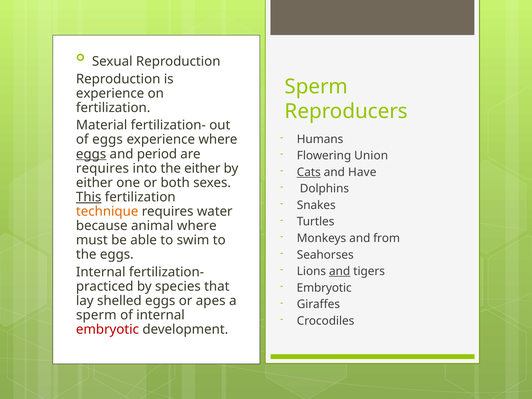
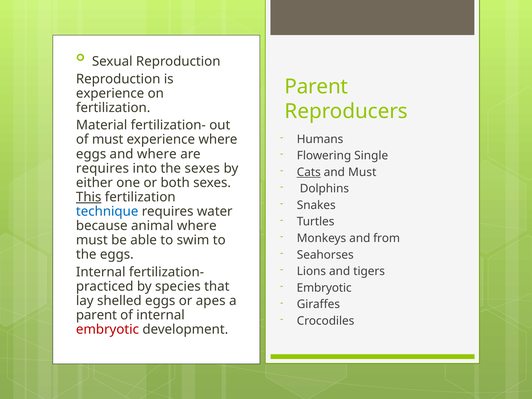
Sperm: Sperm -> Parent (316, 87)
of eggs: eggs -> must (108, 140)
eggs underline: present -> none (91, 154)
and period: period -> where (157, 154)
Union: Union -> Single (371, 156)
the either: either -> sexes (202, 168)
and Have: Have -> Must (362, 172)
technique colour: orange -> blue (107, 211)
and underline: present -> none (340, 271)
sperm: sperm -> parent (96, 315)
